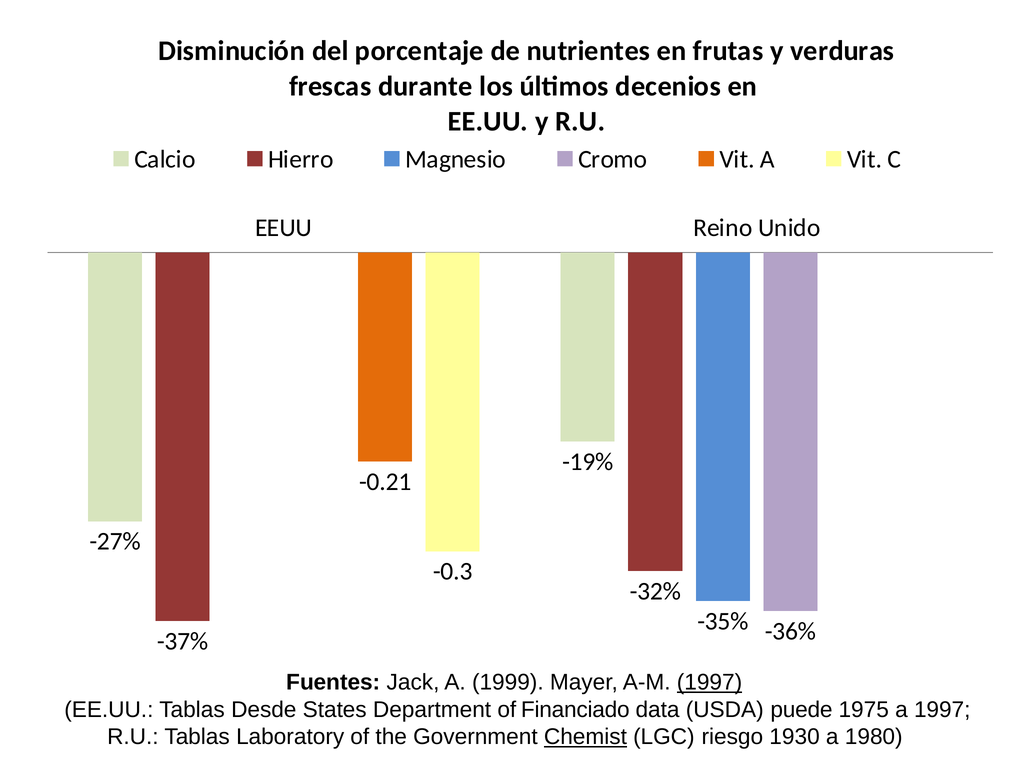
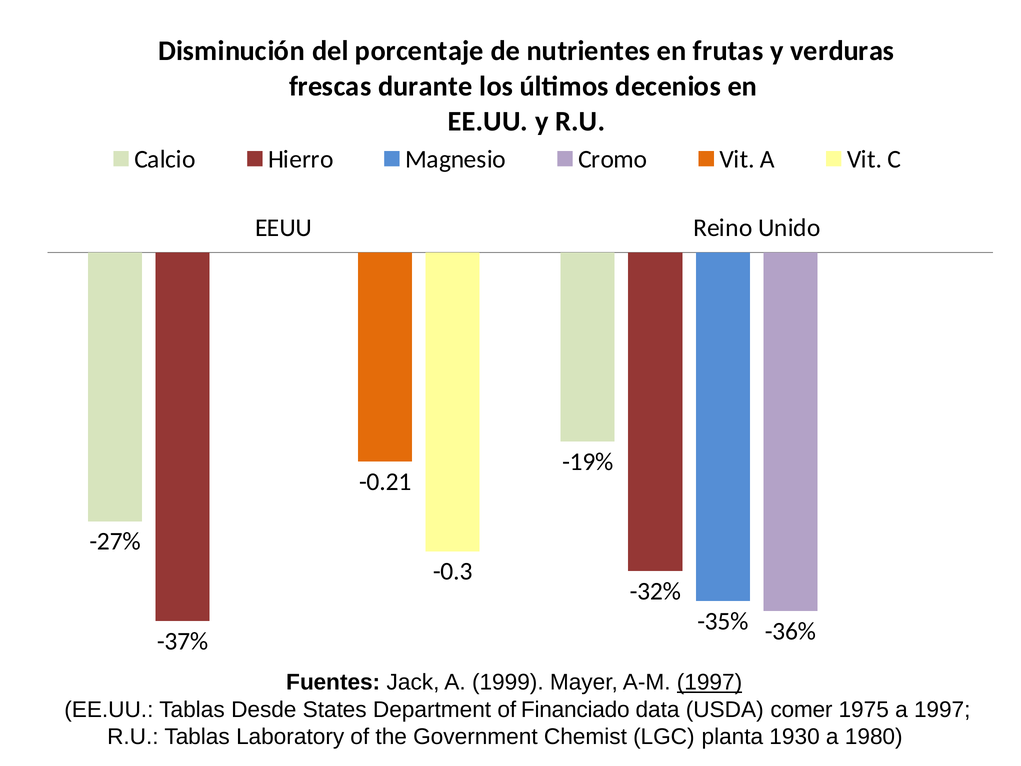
puede: puede -> comer (802, 709)
Chemist underline: present -> none (585, 737)
riesgo: riesgo -> planta (732, 737)
